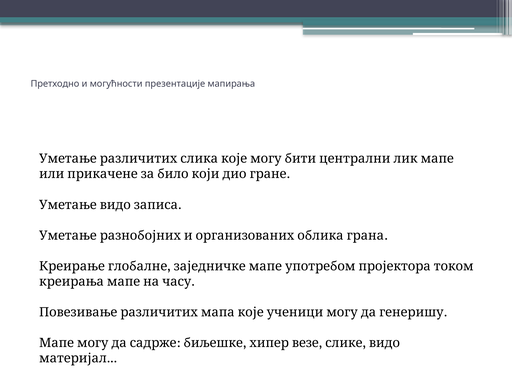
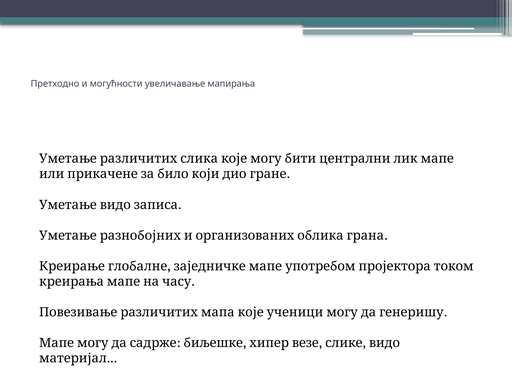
презентације: презентације -> увеличавање (175, 84)
